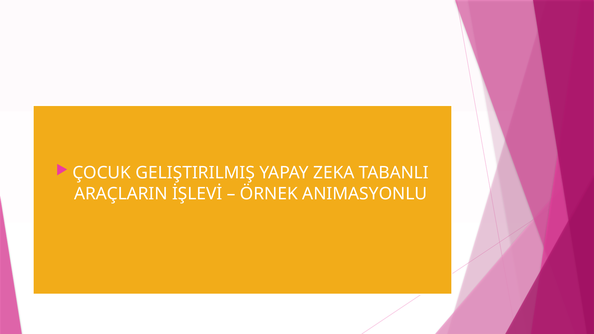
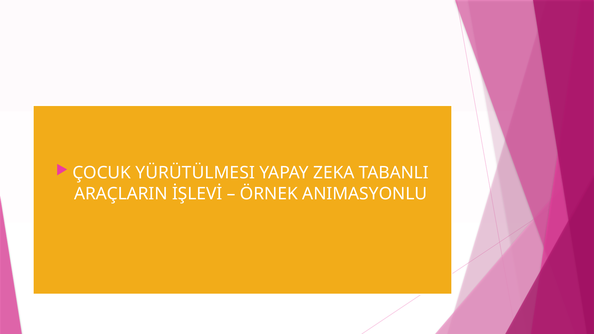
GELIŞTIRILMIŞ: GELIŞTIRILMIŞ -> YÜRÜTÜLMESI (195, 173)
